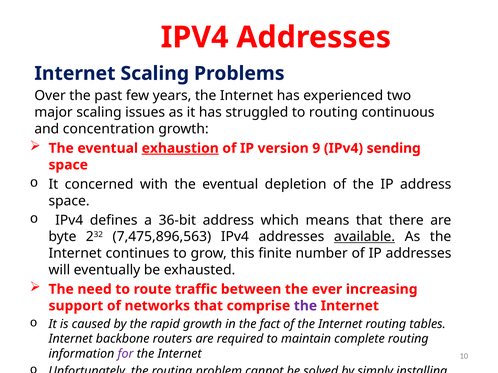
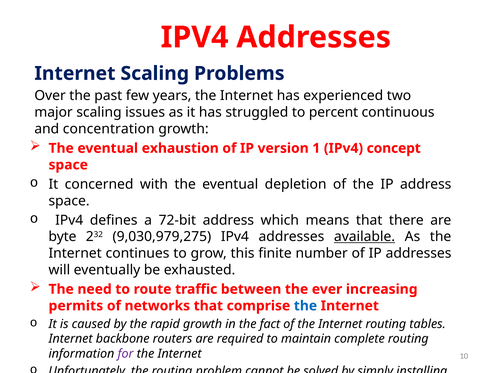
to routing: routing -> percent (334, 112)
exhaustion underline: present -> none (180, 148)
9: 9 -> 1 (316, 148)
sending: sending -> concept (394, 148)
36-bit: 36-bit -> 72-bit (177, 220)
7,475,896,563: 7,475,896,563 -> 9,030,979,275 (162, 237)
support: support -> permits (76, 306)
the colour: purple -> blue (305, 306)
